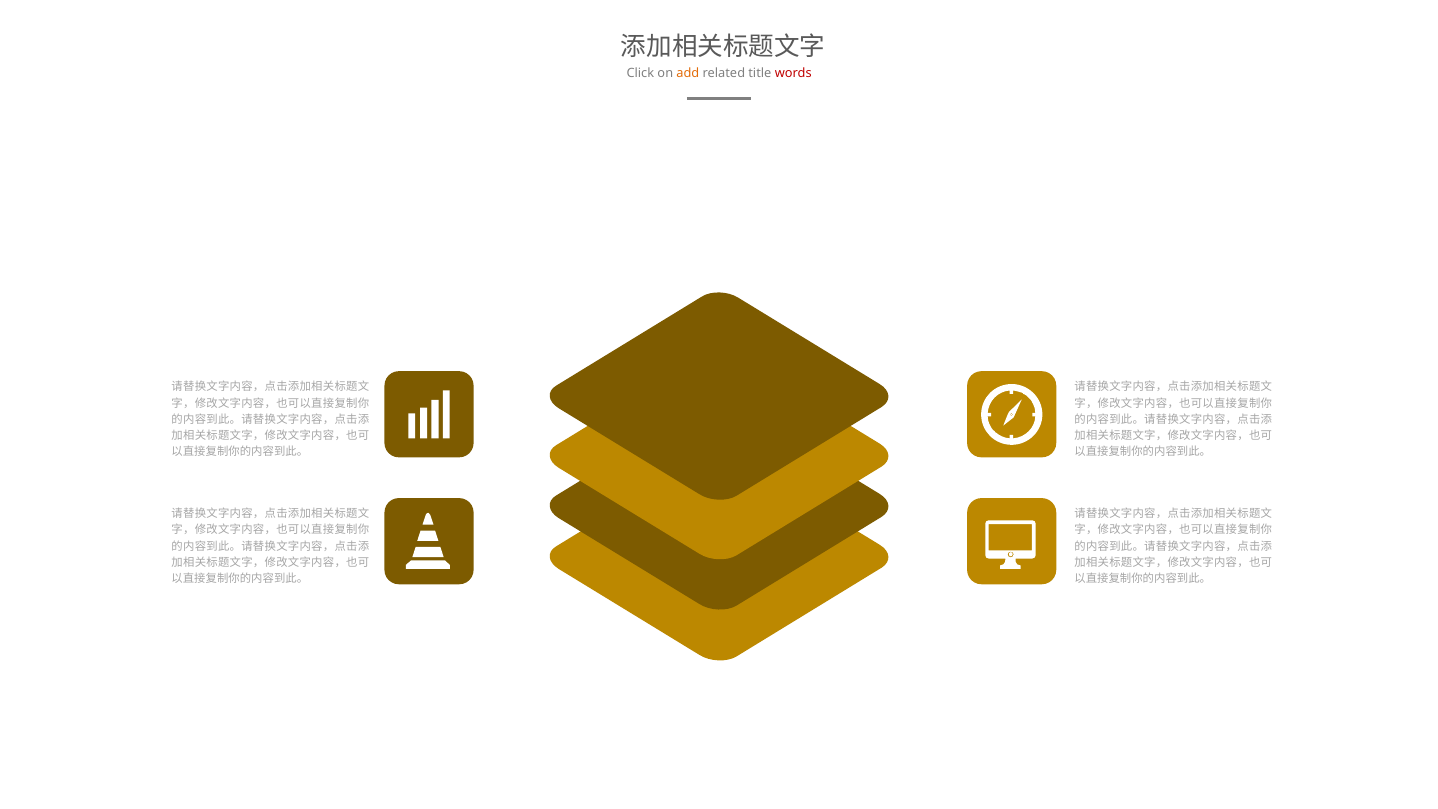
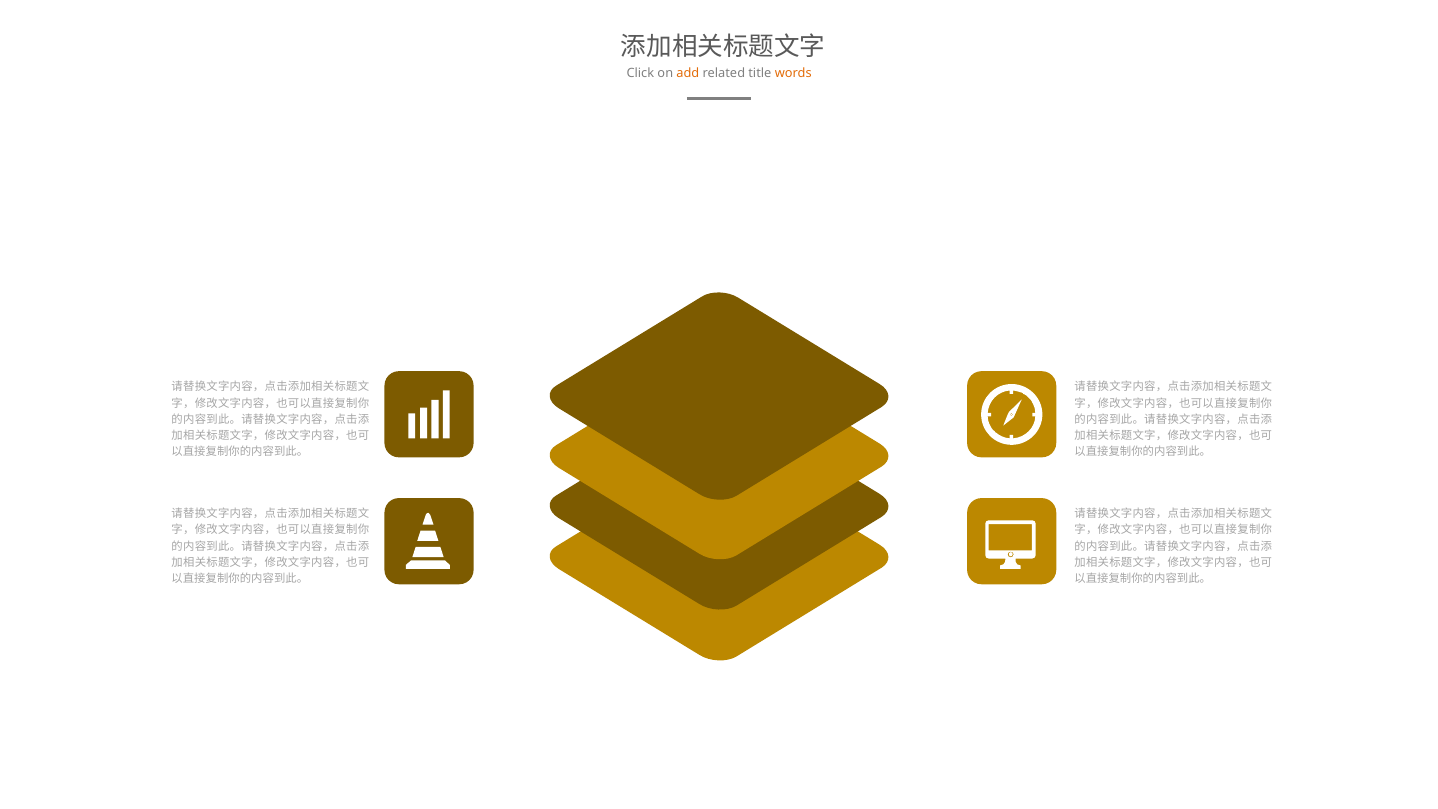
words colour: red -> orange (793, 74)
